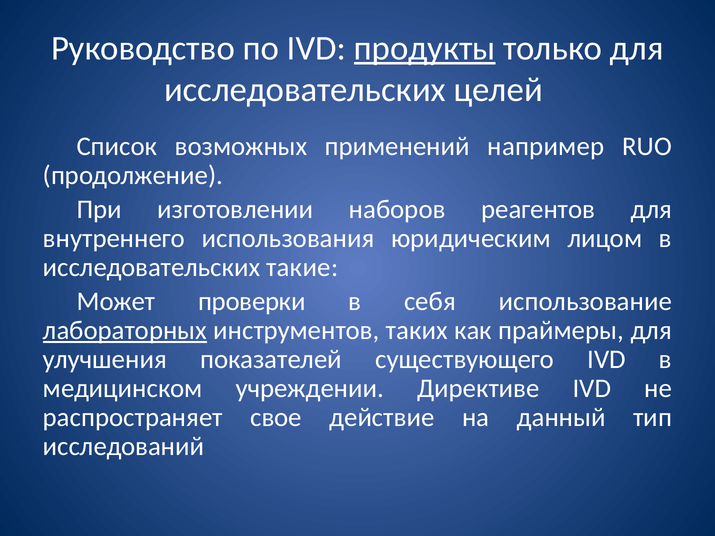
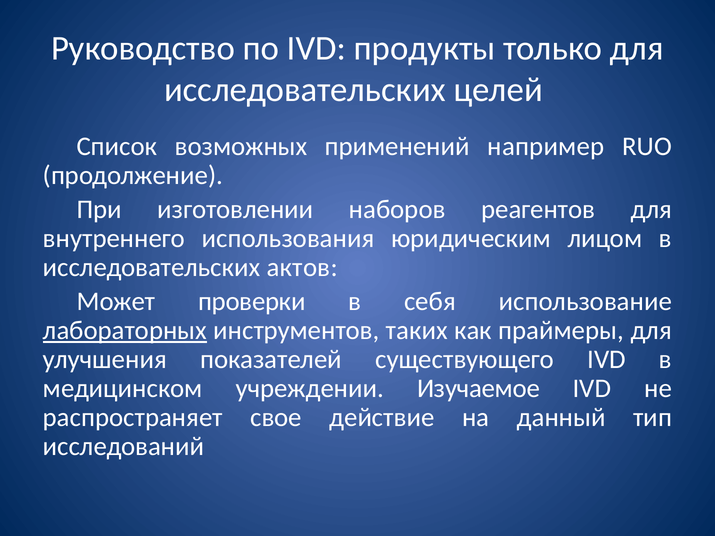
продукты underline: present -> none (425, 48)
такие: такие -> актов (302, 268)
Директиве: Директиве -> Изучаемое (478, 389)
